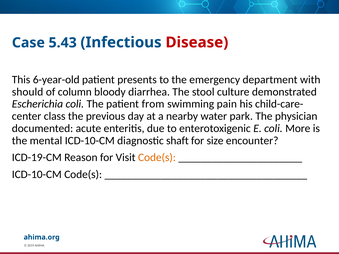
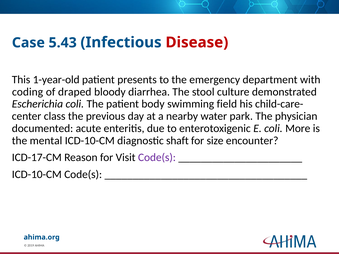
6-year-old: 6-year-old -> 1-year-old (56, 80)
should: should -> coding (28, 92)
column: column -> draped (75, 92)
from: from -> body (153, 104)
pain: pain -> field (227, 104)
ICD-19-CM: ICD-19-CM -> ICD-17-CM (37, 158)
Code(s colour: orange -> purple (157, 158)
